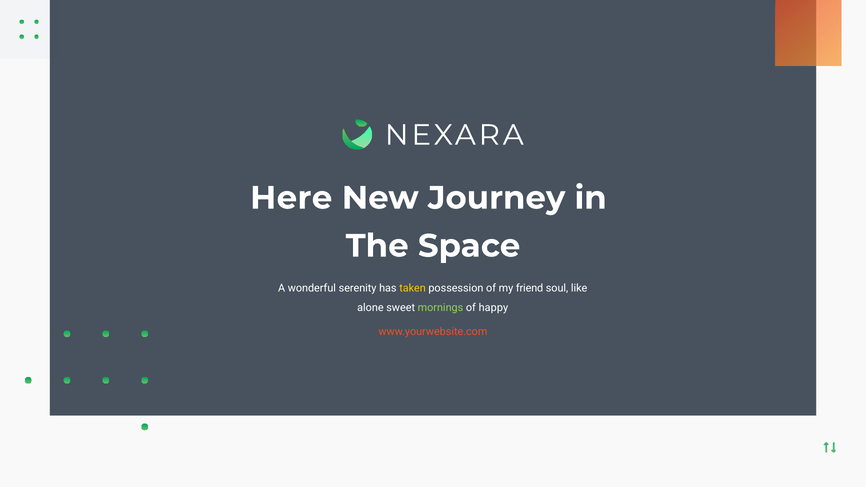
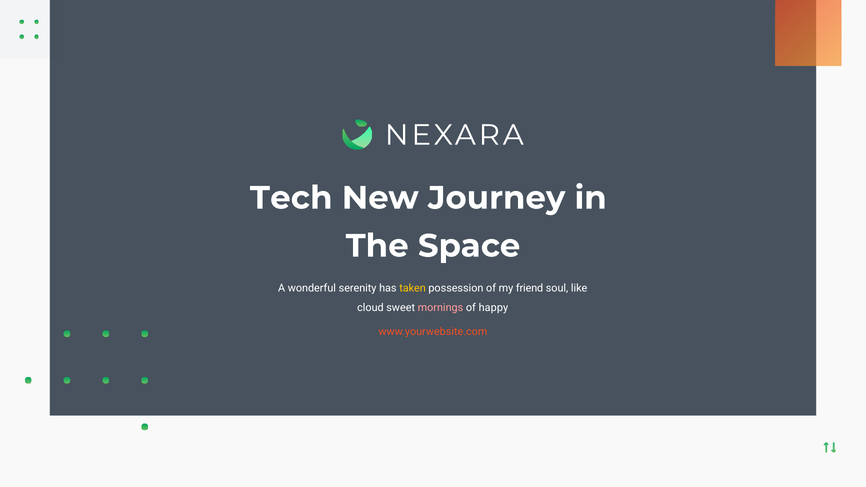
Here: Here -> Tech (291, 198)
alone: alone -> cloud (370, 308)
mornings colour: light green -> pink (440, 308)
